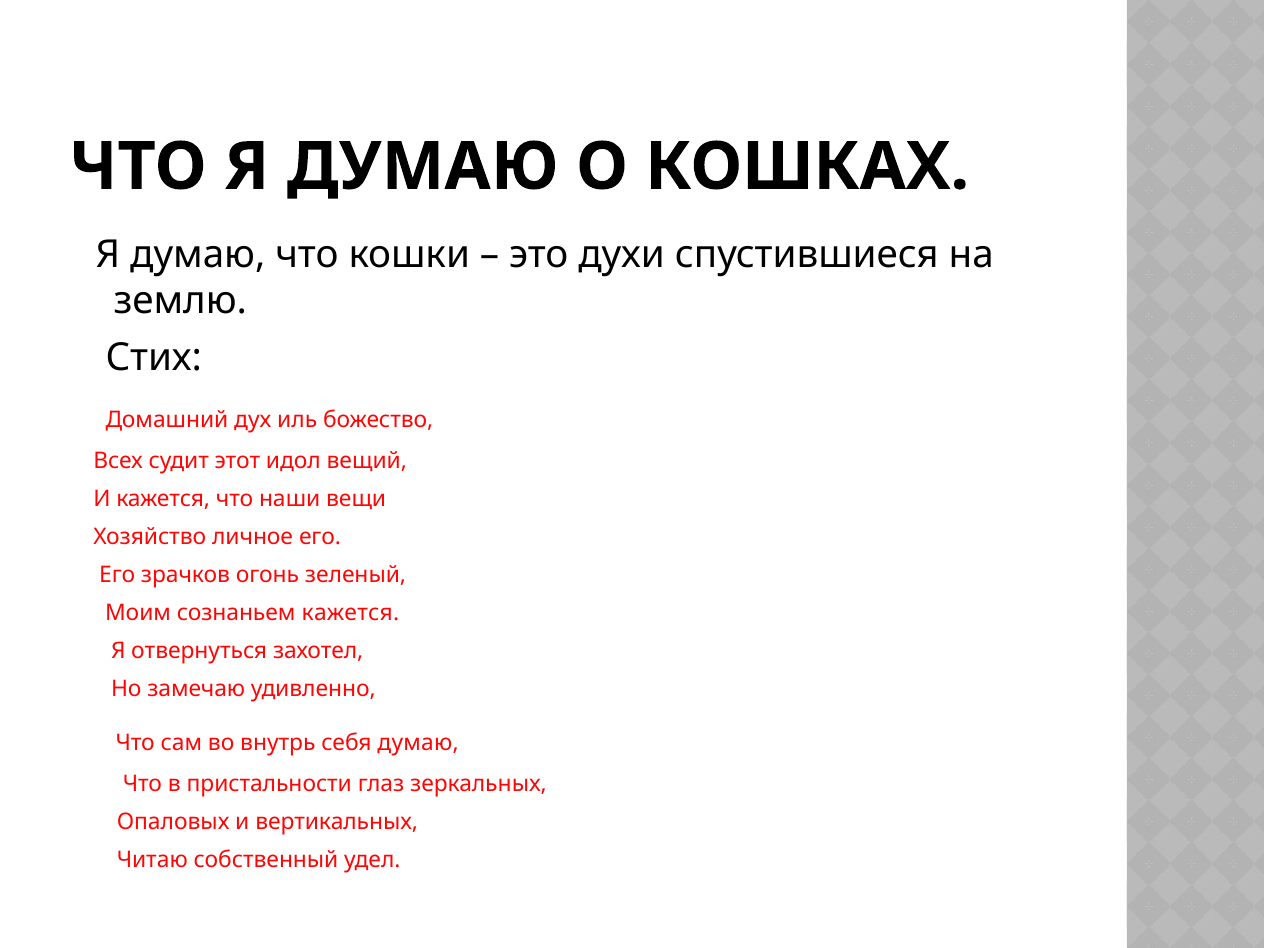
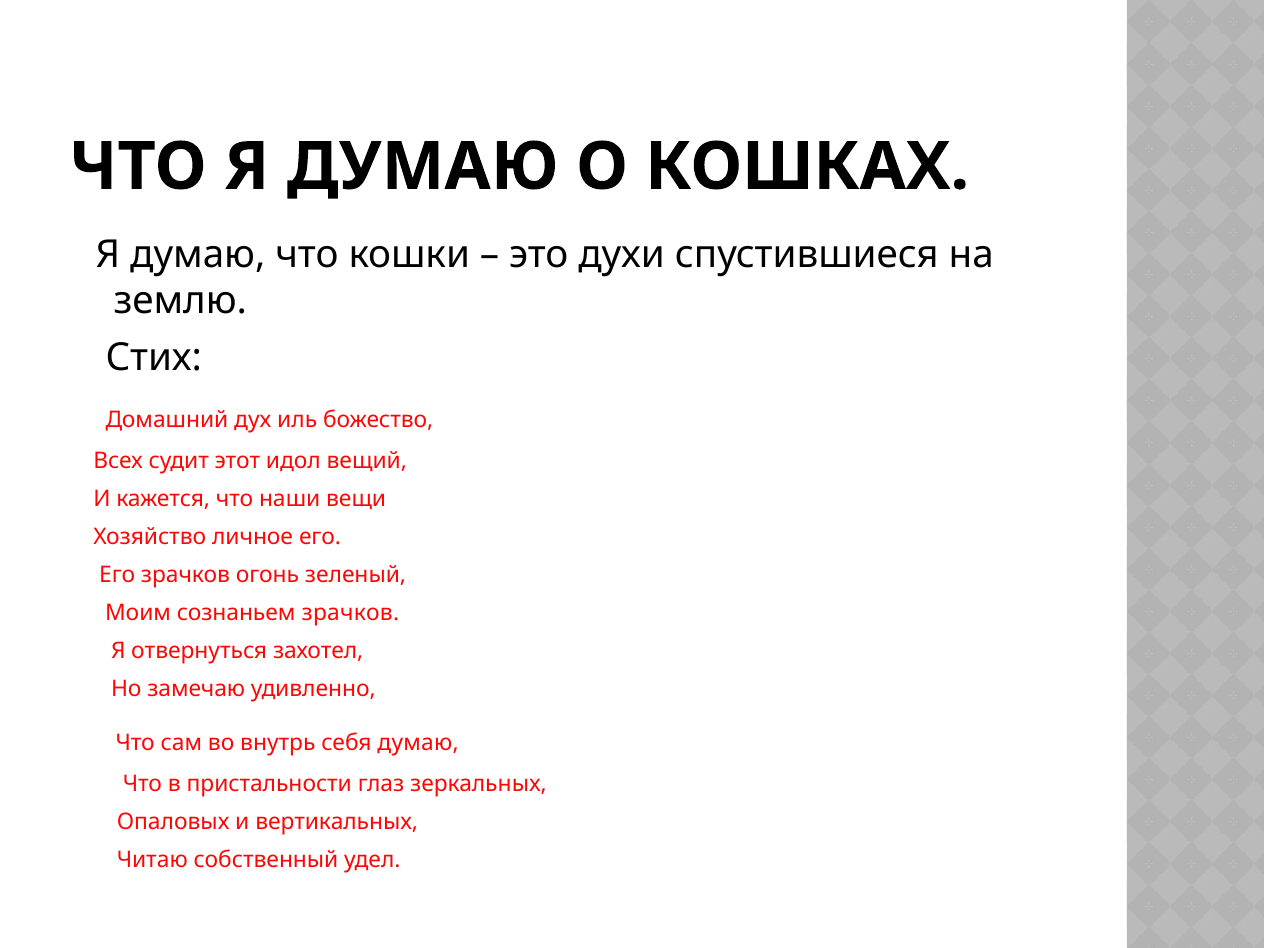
сознаньем кажется: кажется -> зрачков (350, 613)
